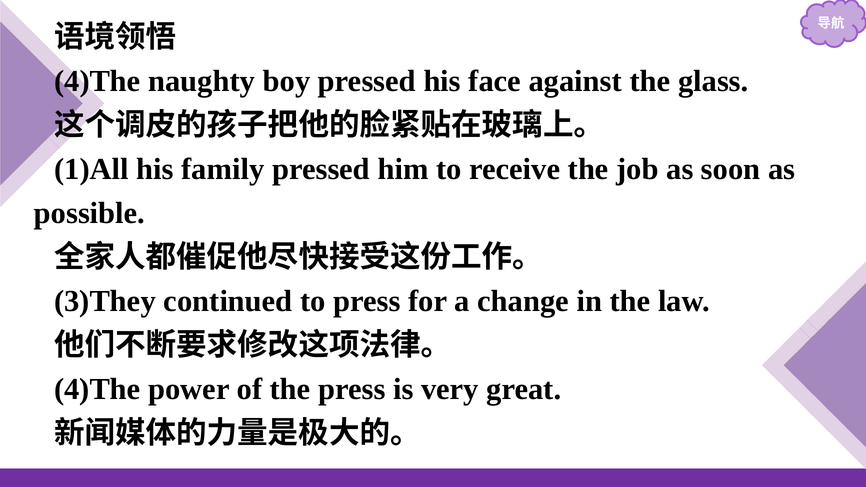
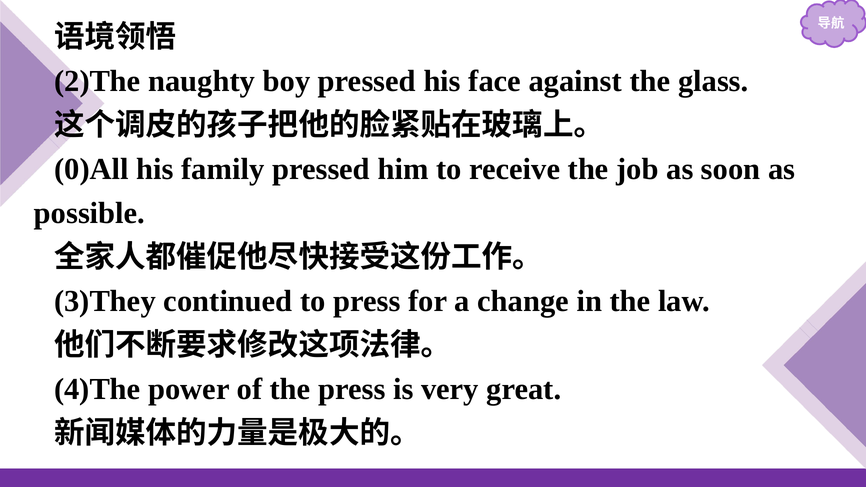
4)The: 4)The -> 2)The (97, 81)
1)All: 1)All -> 0)All (91, 169)
